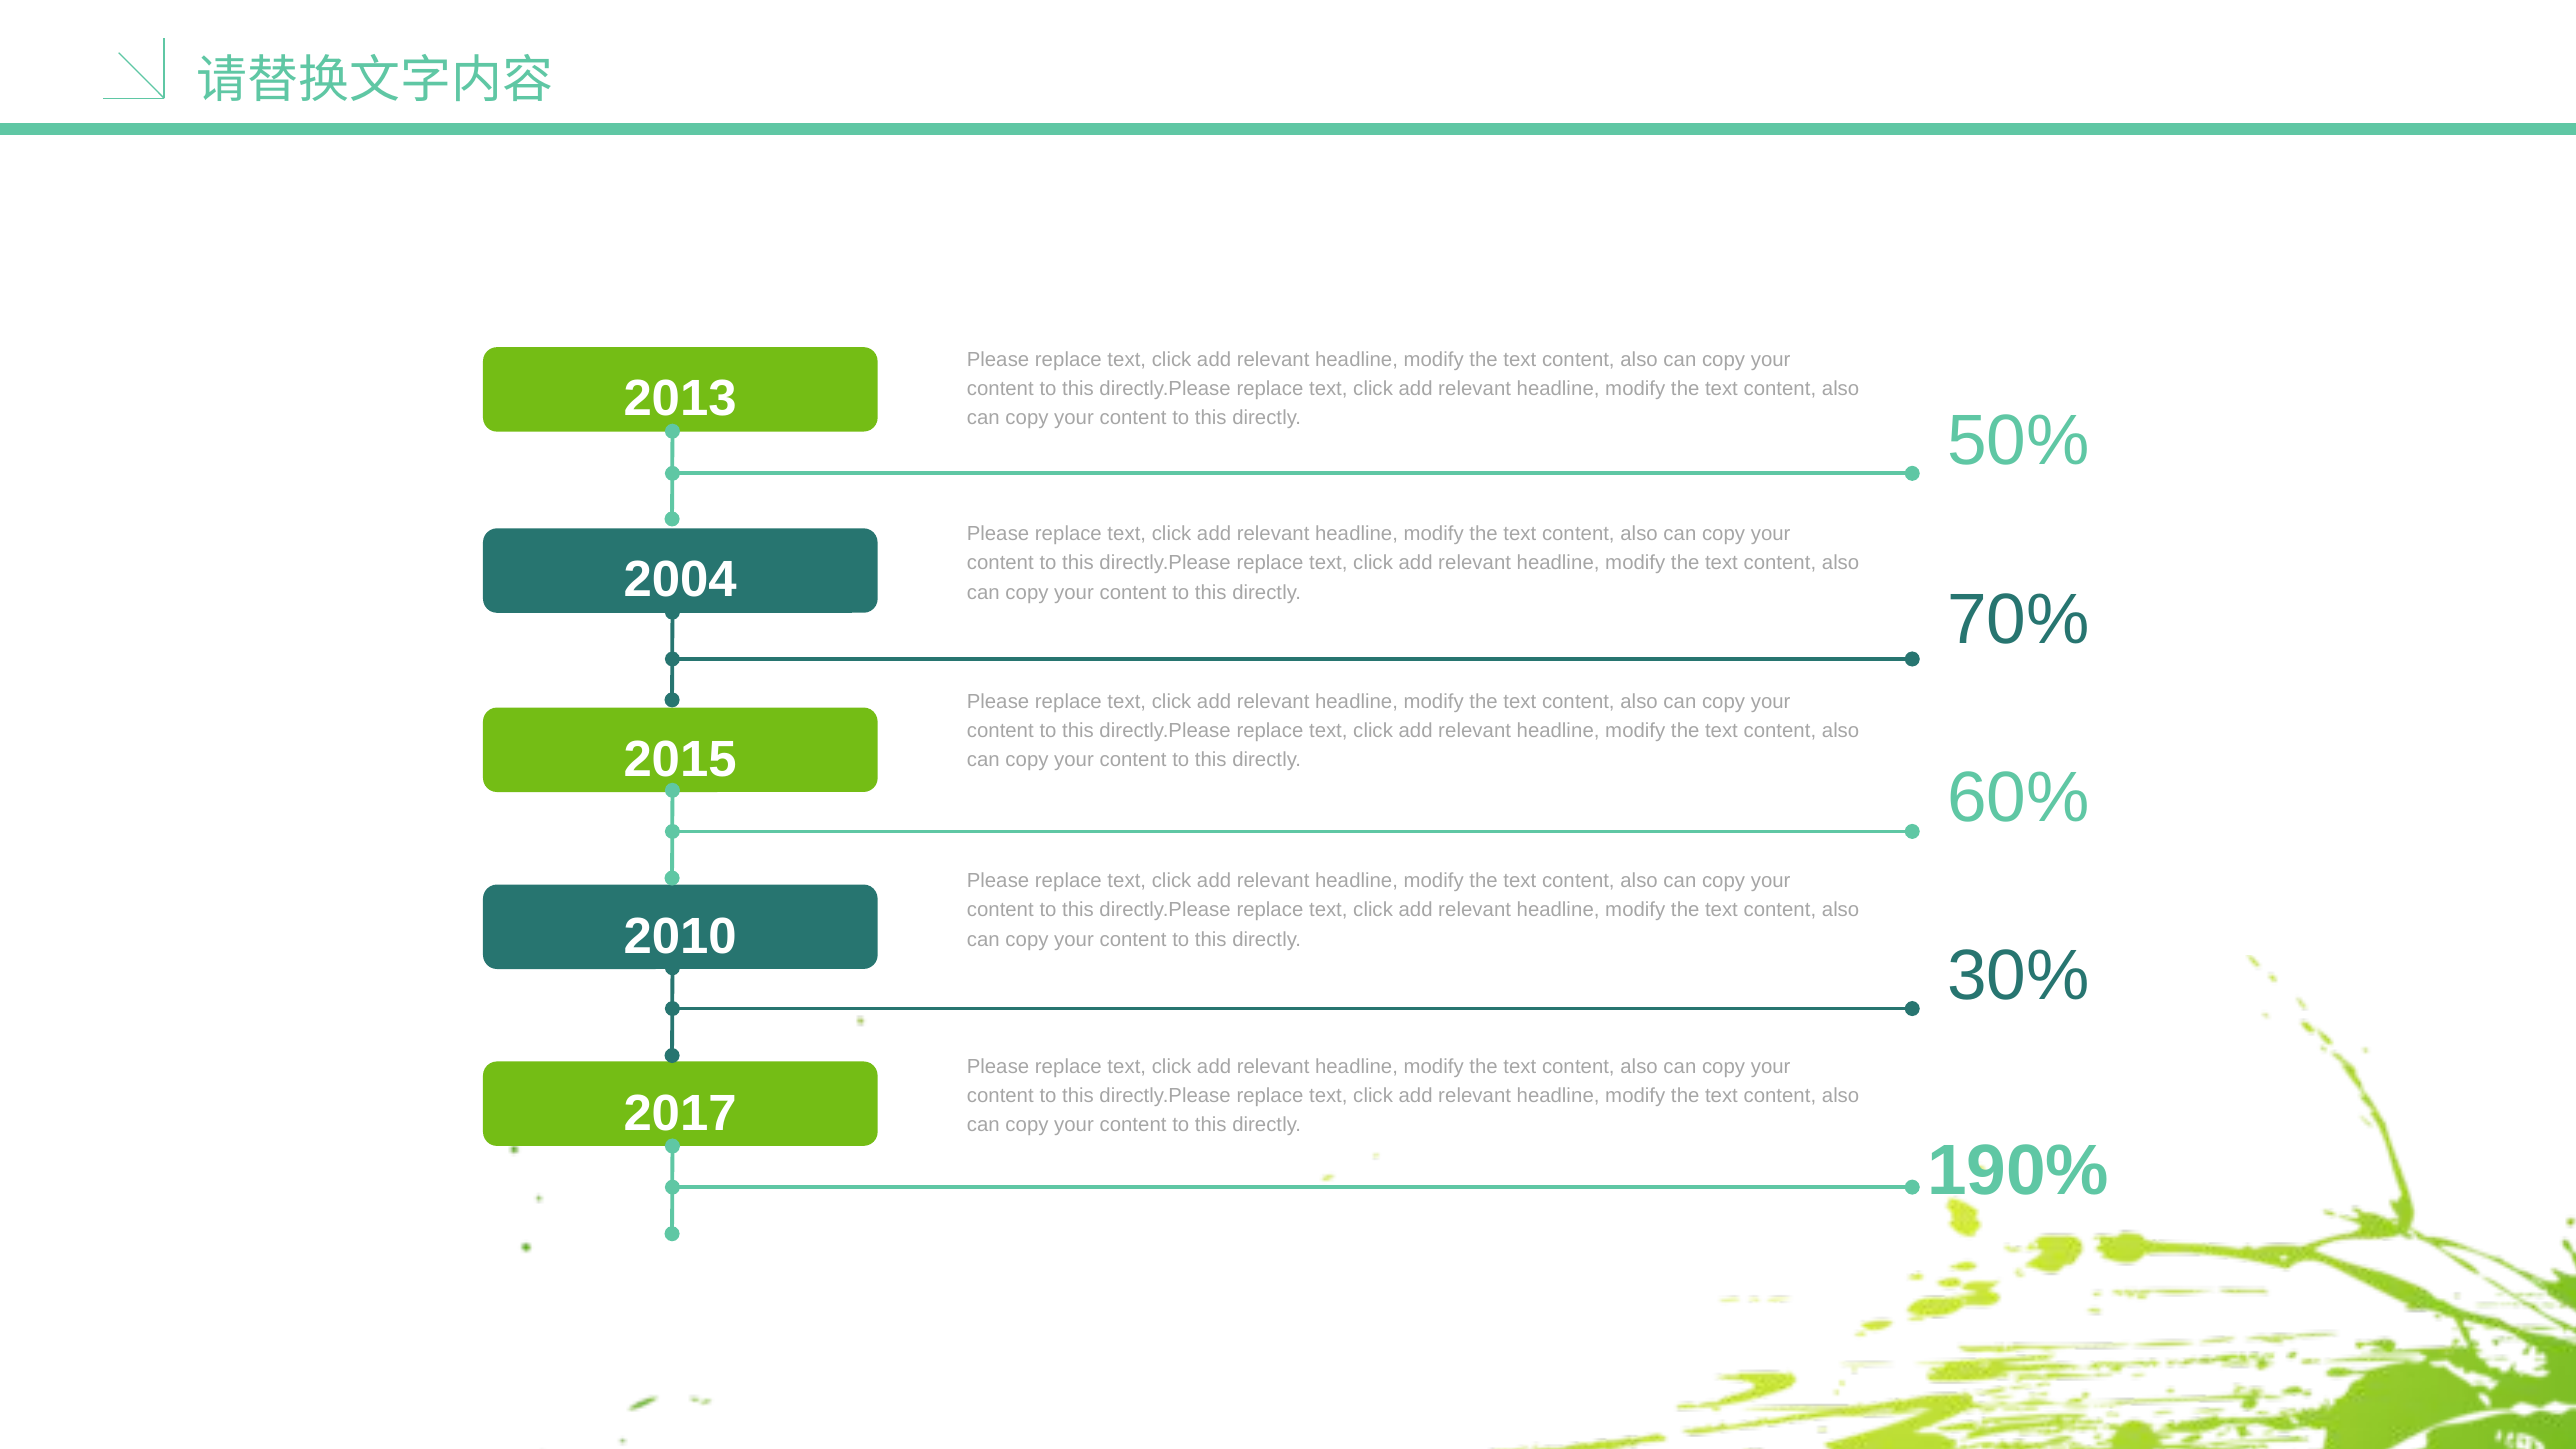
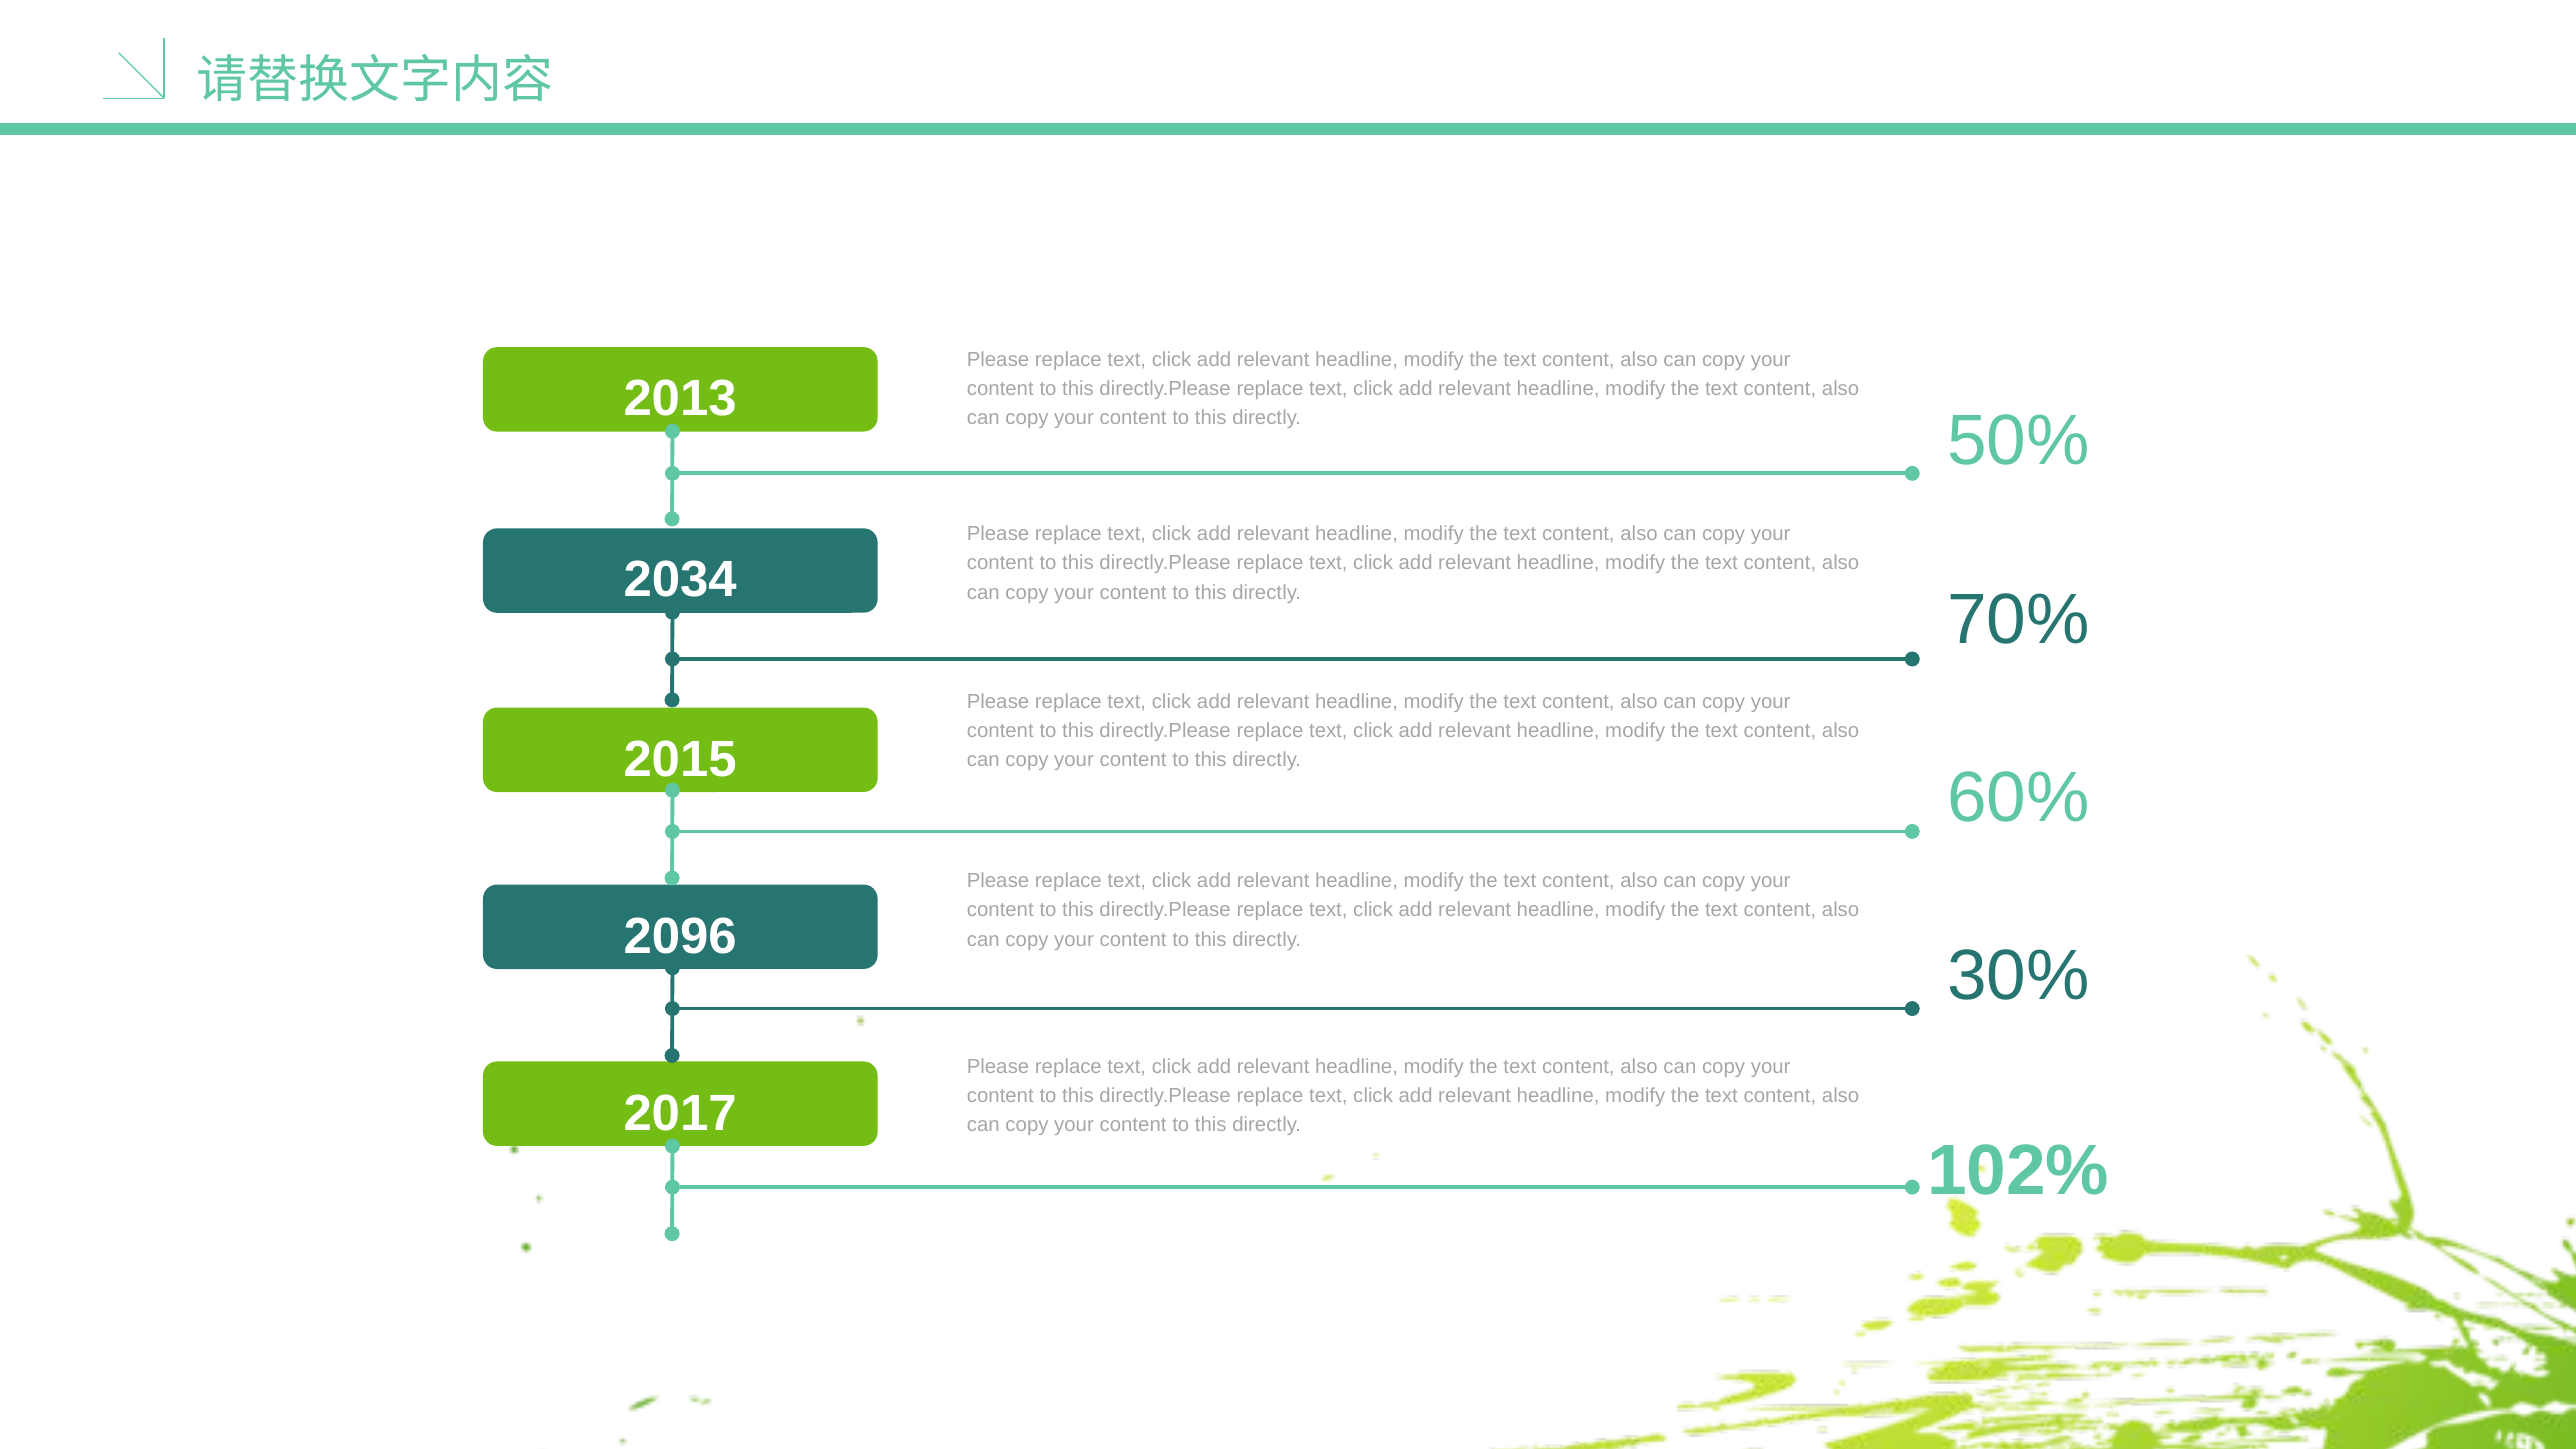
2004: 2004 -> 2034 (680, 580)
2010: 2010 -> 2096 (680, 936)
190%: 190% -> 102% (2018, 1171)
